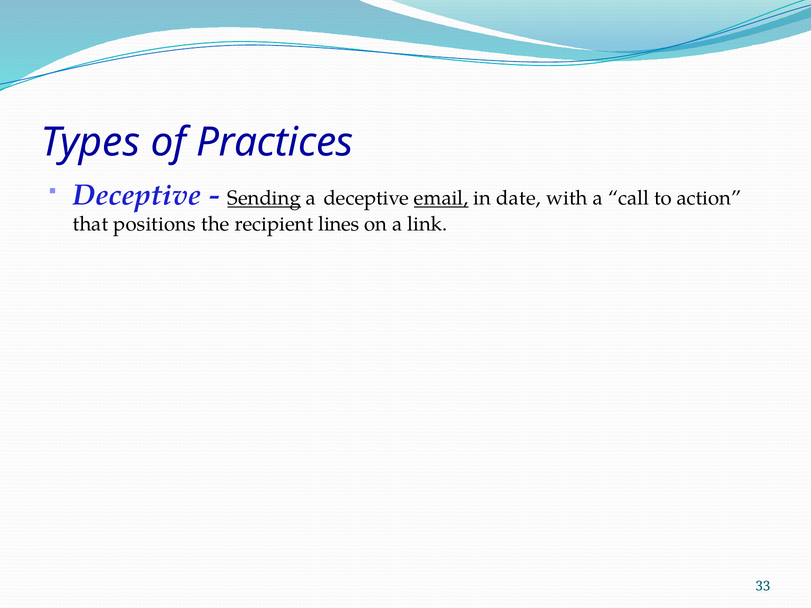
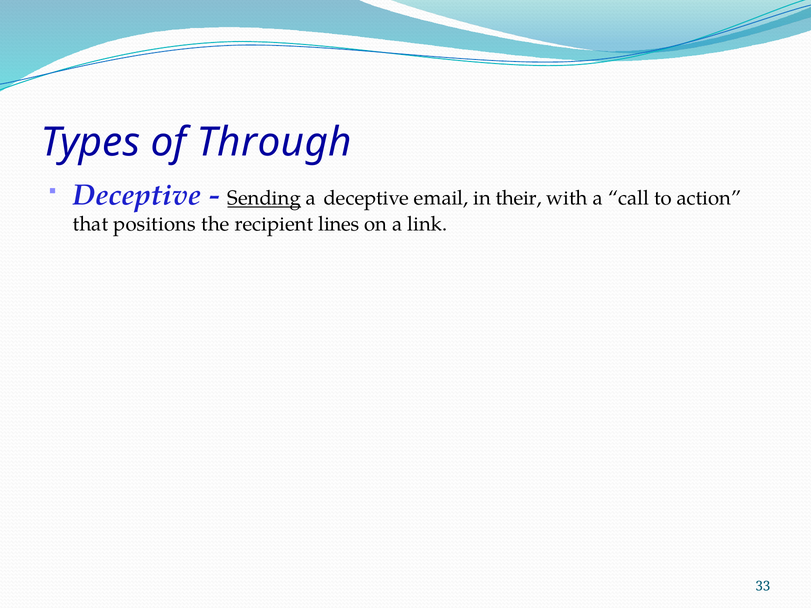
Practices: Practices -> Through (274, 142)
email underline: present -> none (441, 198)
date: date -> their (519, 198)
